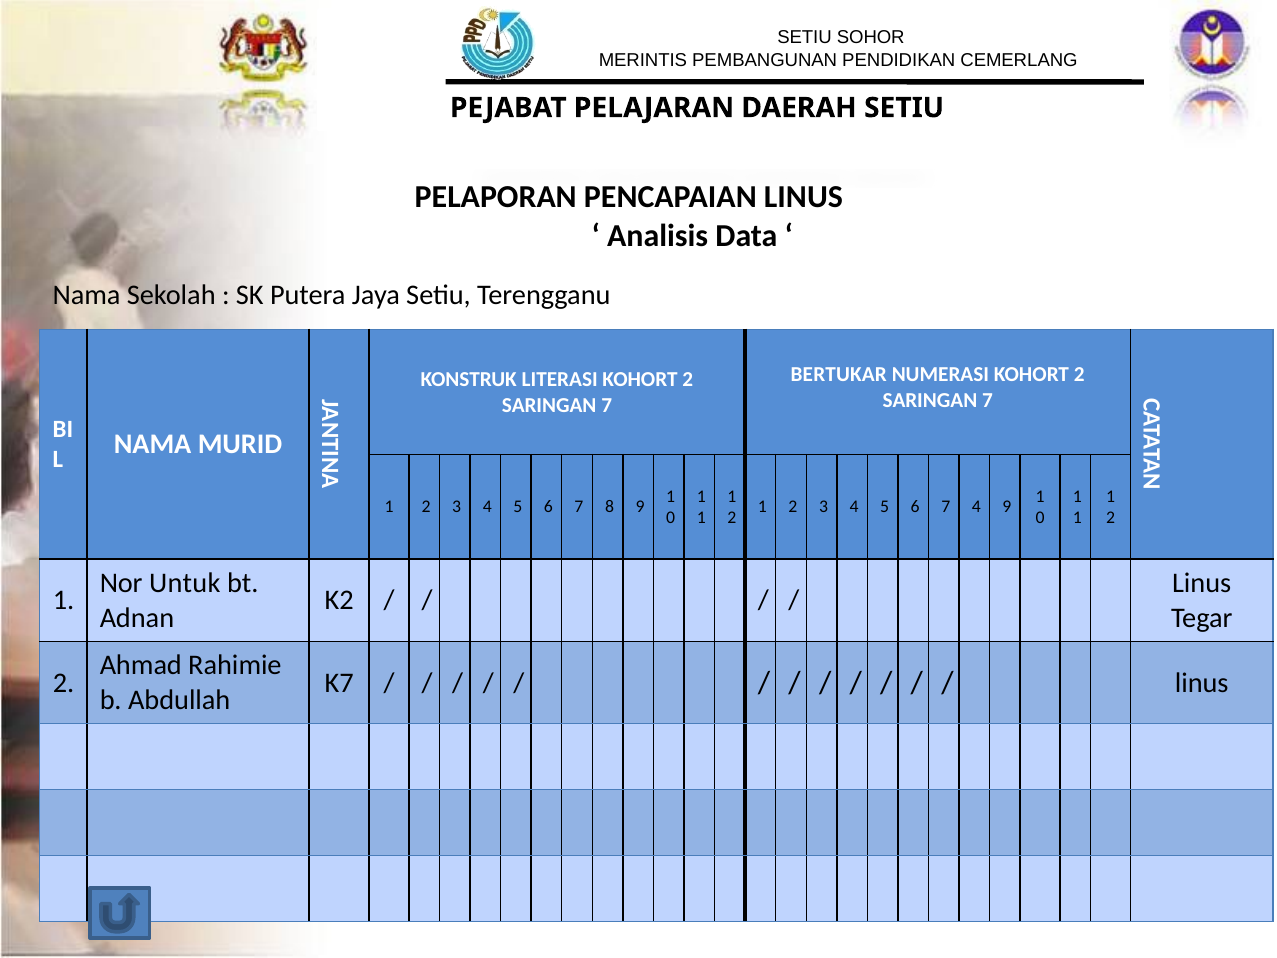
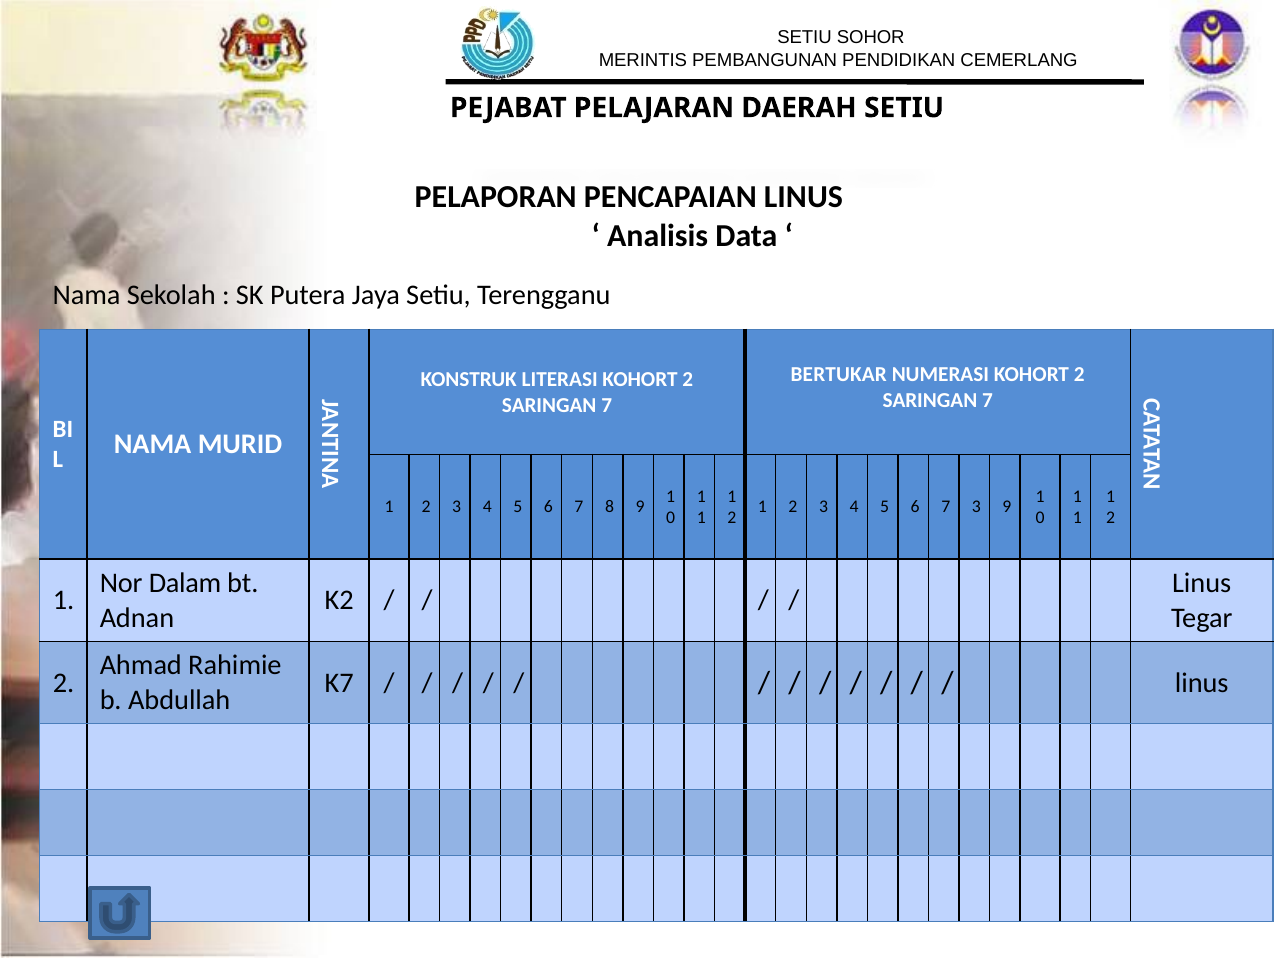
7 4: 4 -> 3 (976, 507)
Untuk: Untuk -> Dalam (185, 583)
